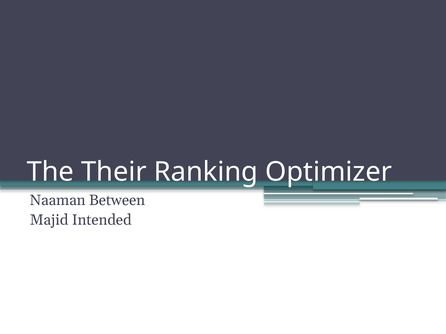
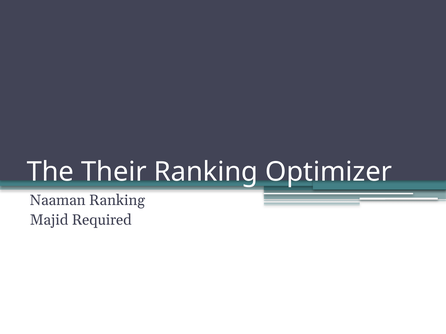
Naaman Between: Between -> Ranking (117, 201)
Intended: Intended -> Required (102, 220)
